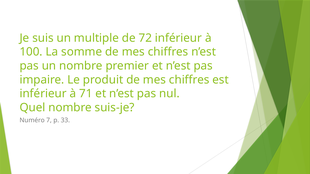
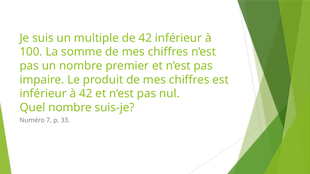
de 72: 72 -> 42 (145, 38)
à 71: 71 -> 42 (86, 94)
